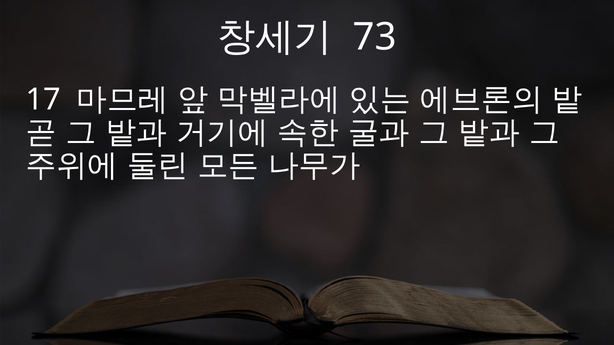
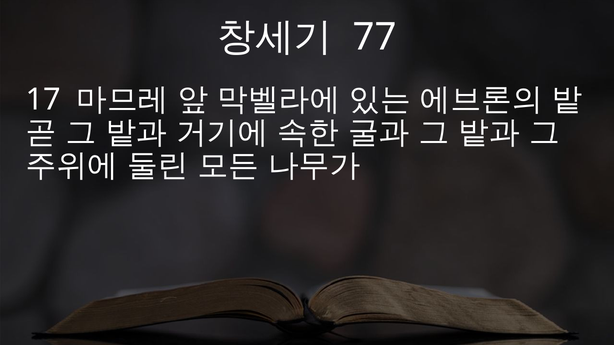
73: 73 -> 77 (375, 37)
